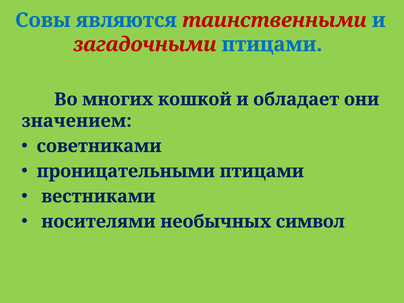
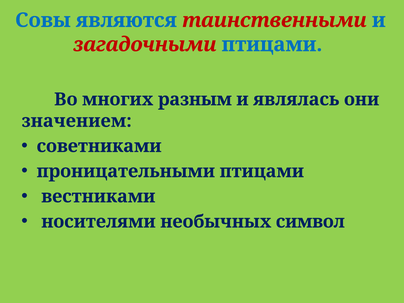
кошкой: кошкой -> разным (195, 99)
обладает: обладает -> являлась (296, 99)
